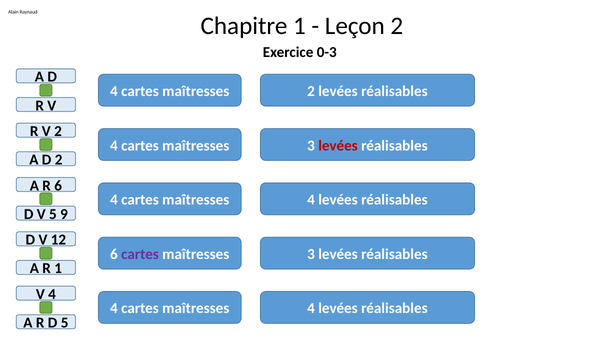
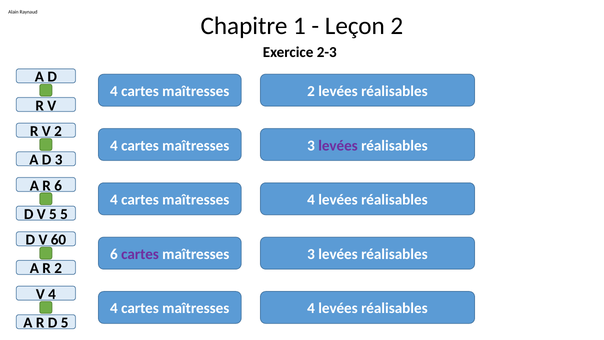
0-3: 0-3 -> 2-3 (327, 52)
levées colour: red -> purple (338, 145)
D 2: 2 -> 3 (59, 160)
5 9: 9 -> 5 (64, 214)
12: 12 -> 60 (58, 240)
R 1: 1 -> 2 (58, 268)
